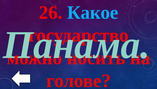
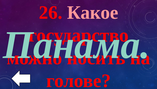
Какое colour: light blue -> pink (93, 12)
